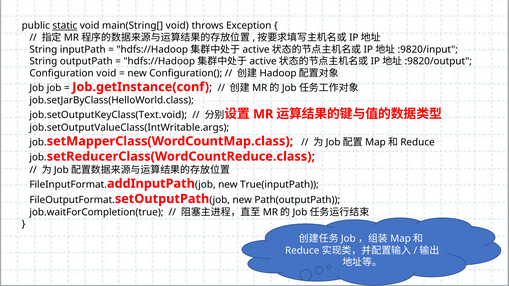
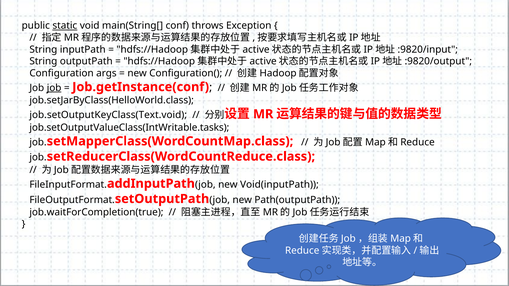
main(String[ void: void -> conf (177, 26)
Configuration void: void -> args (106, 73)
job underline: none -> present (54, 88)
job.setOutputValueClass(IntWritable.args: job.setOutputValueClass(IntWritable.args -> job.setOutputValueClass(IntWritable.tasks (129, 128)
True(inputPath: True(inputPath -> Void(inputPath (279, 185)
